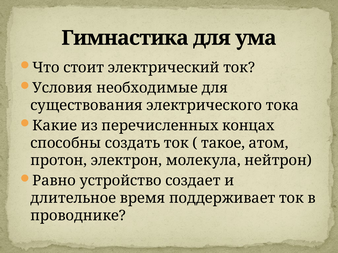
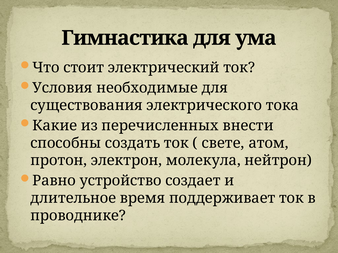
концах: концах -> внести (248, 126)
такое: такое -> свете (223, 143)
